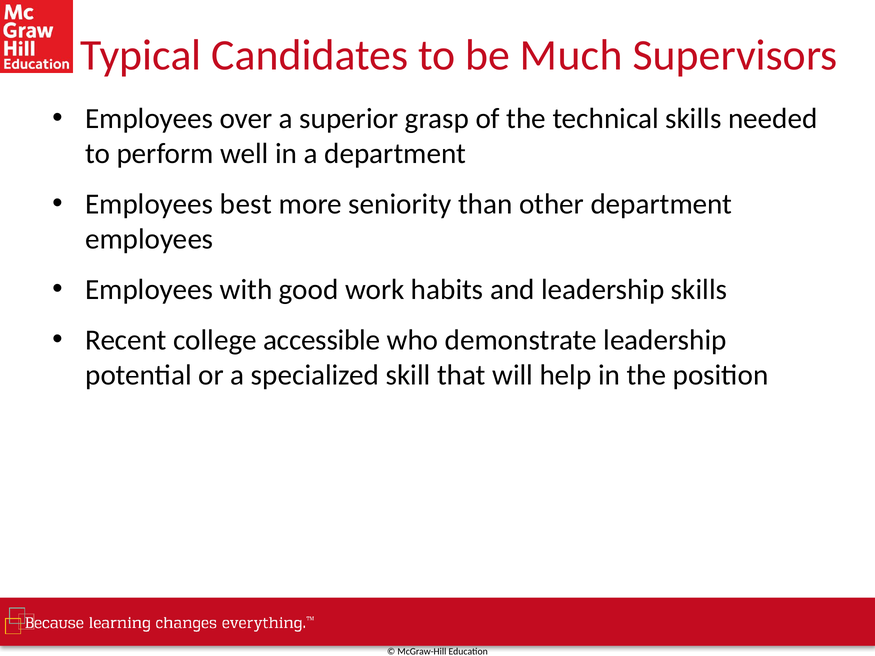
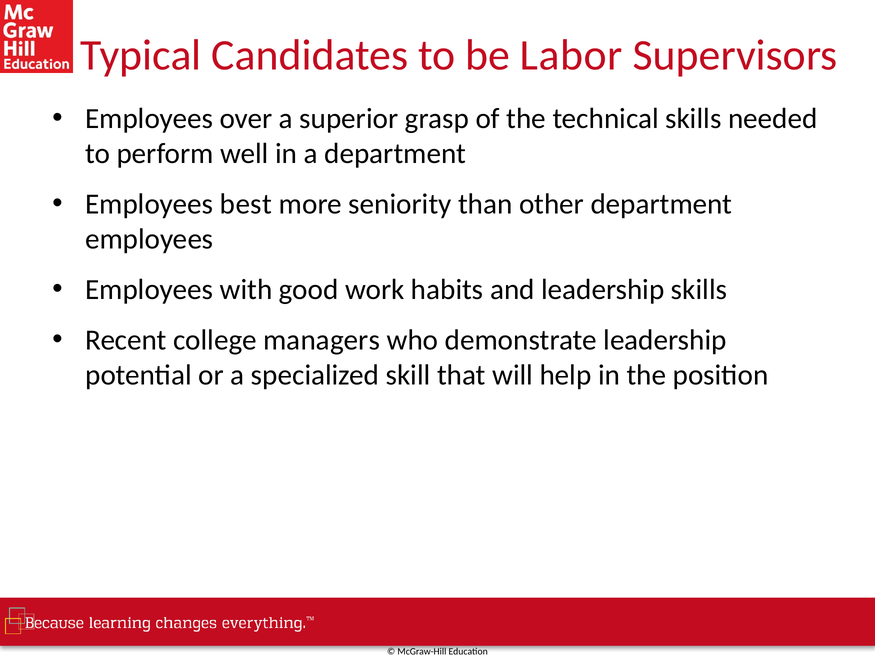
Much: Much -> Labor (571, 55)
accessible: accessible -> managers (322, 340)
